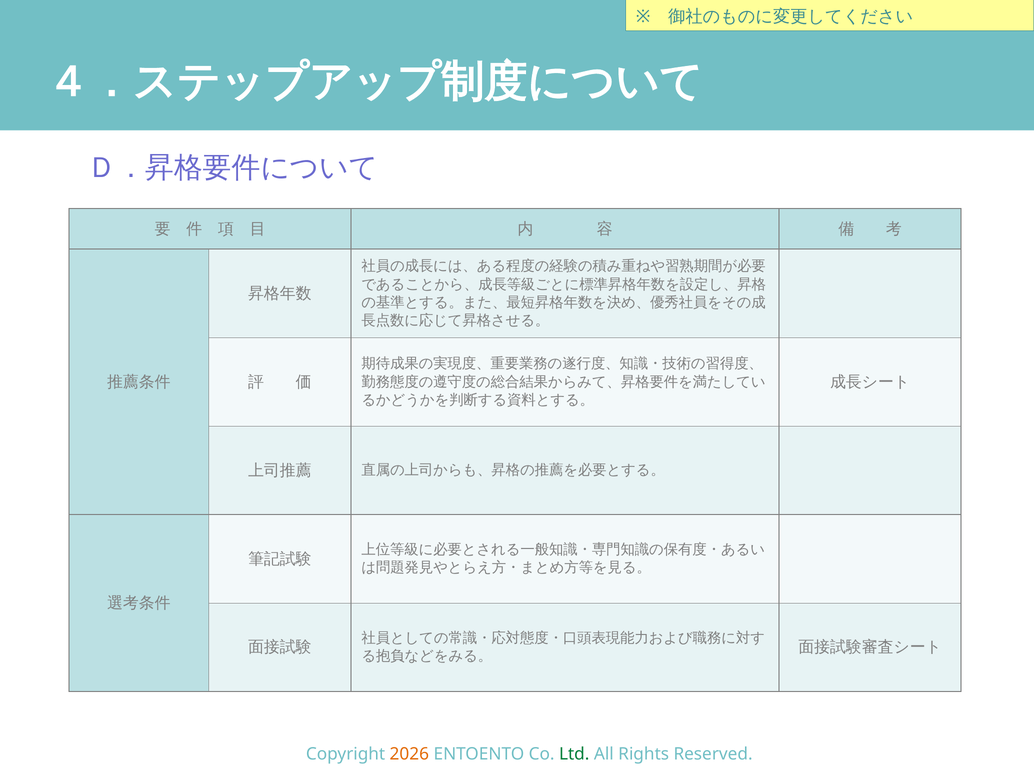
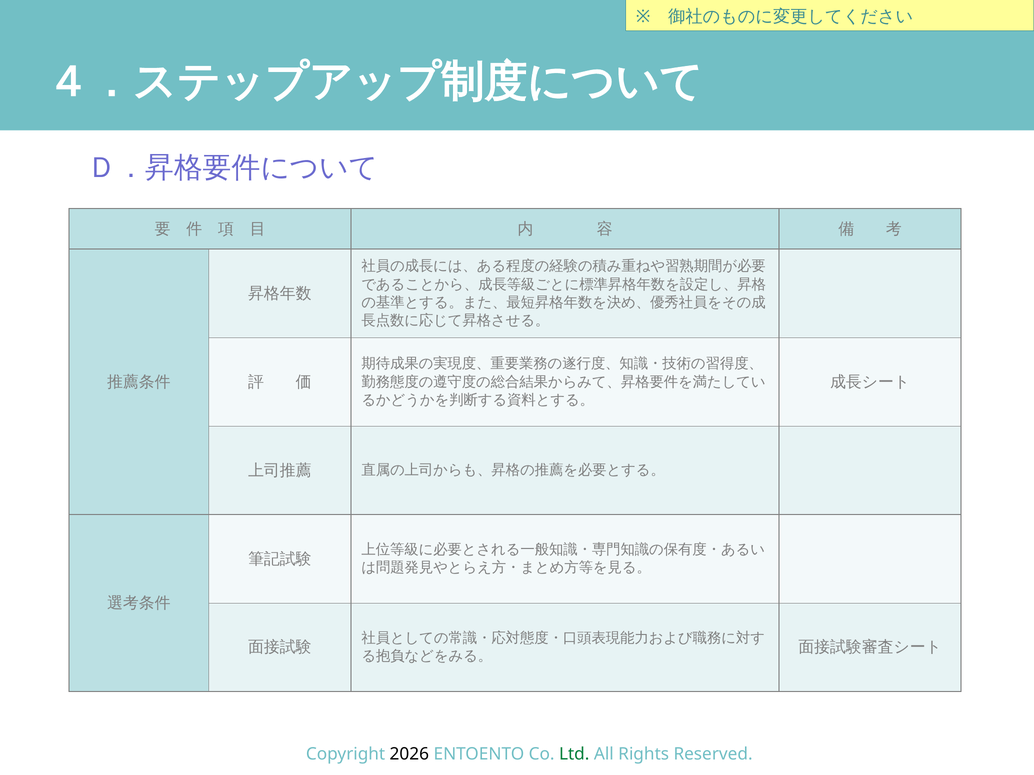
2026 colour: orange -> black (409, 755)
